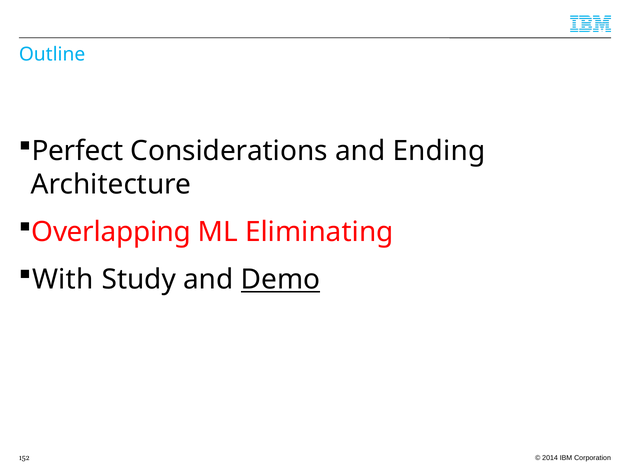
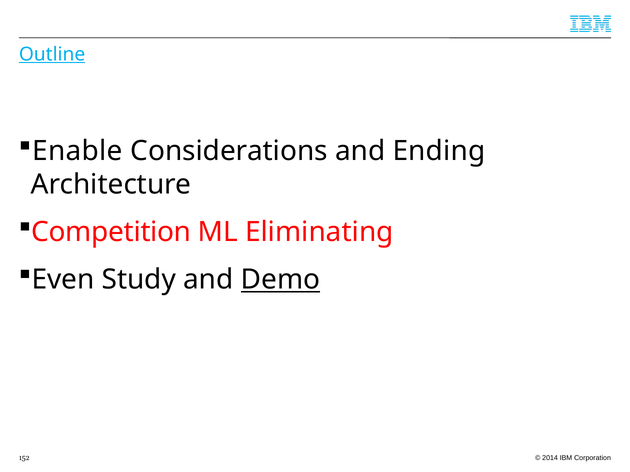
Outline underline: none -> present (52, 54)
Perfect: Perfect -> Enable (77, 151)
Overlapping: Overlapping -> Competition (111, 232)
With: With -> Even (63, 280)
